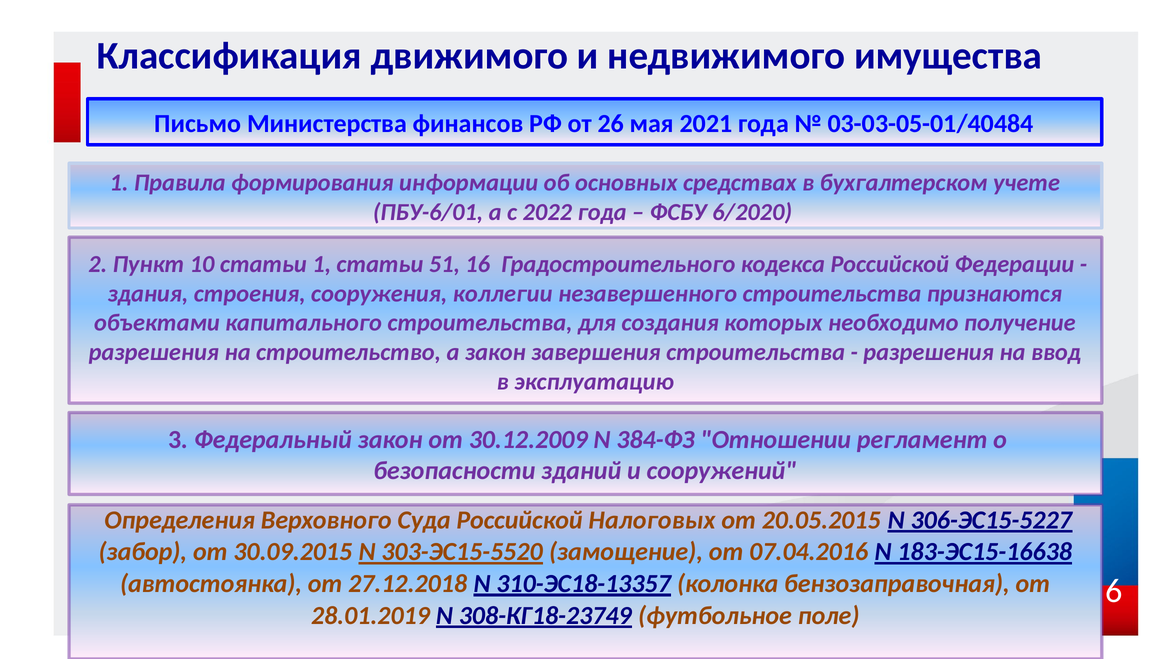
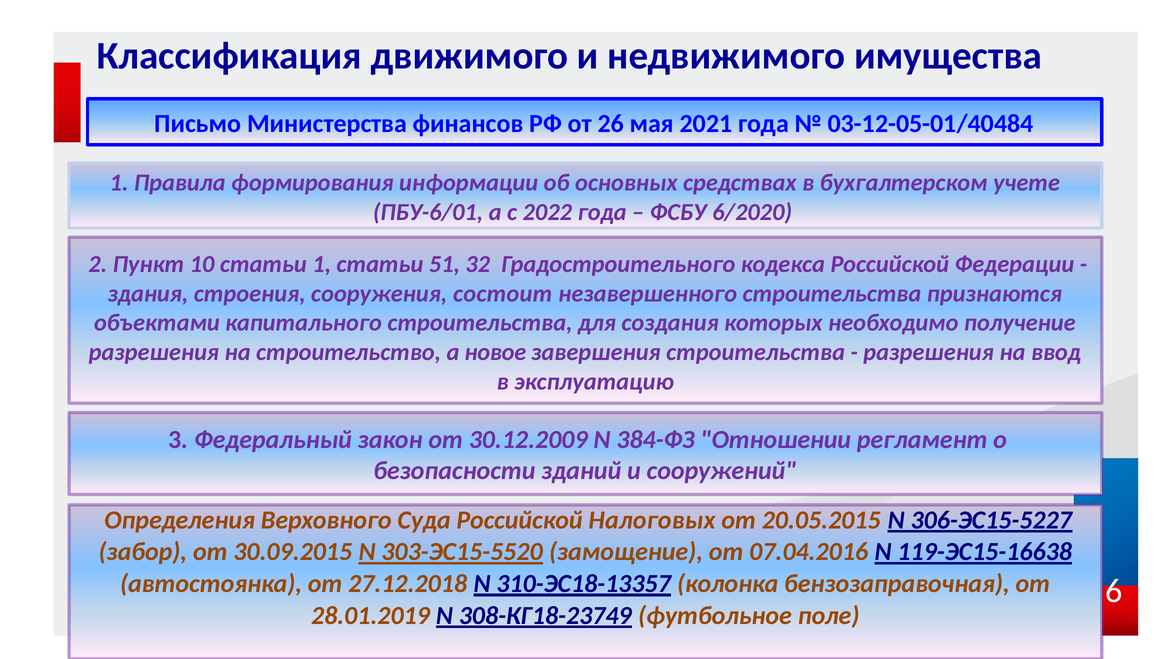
03-03-05-01/40484: 03-03-05-01/40484 -> 03-12-05-01/40484 (931, 124)
16: 16 -> 32 (478, 264)
коллегии: коллегии -> состоит (503, 293)
а закон: закон -> новое (495, 352)
183-ЭС15-16638: 183-ЭС15-16638 -> 119-ЭС15-16638 (985, 552)
